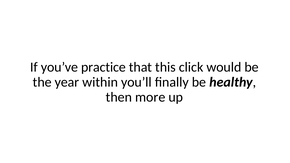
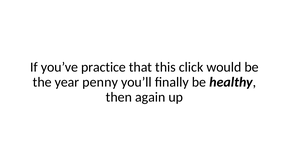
within: within -> penny (100, 82)
more: more -> again (150, 97)
